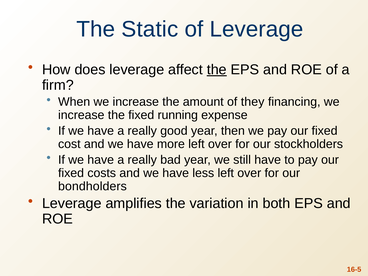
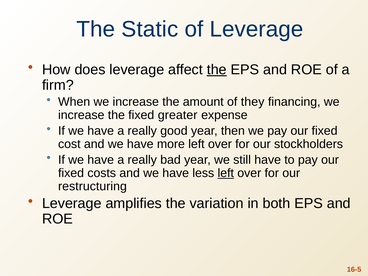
running: running -> greater (178, 115)
left underline: none -> present (226, 173)
bondholders: bondholders -> restructuring (92, 186)
